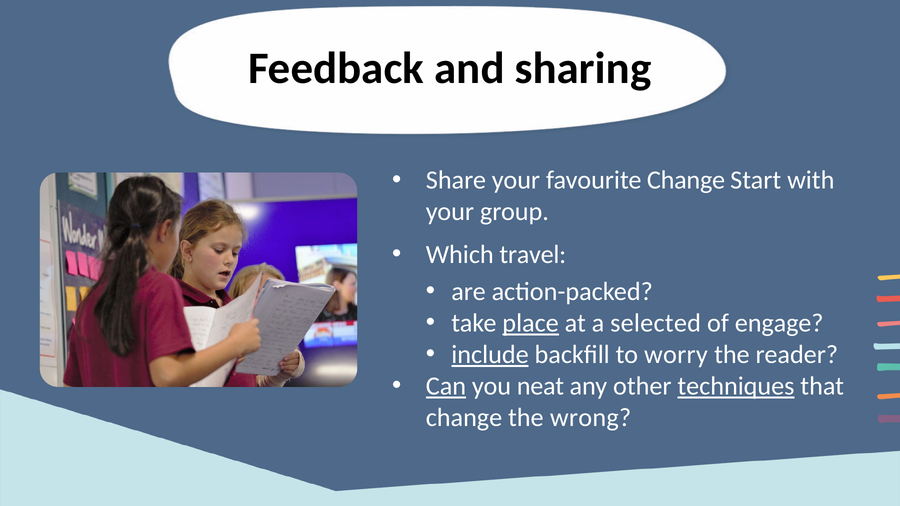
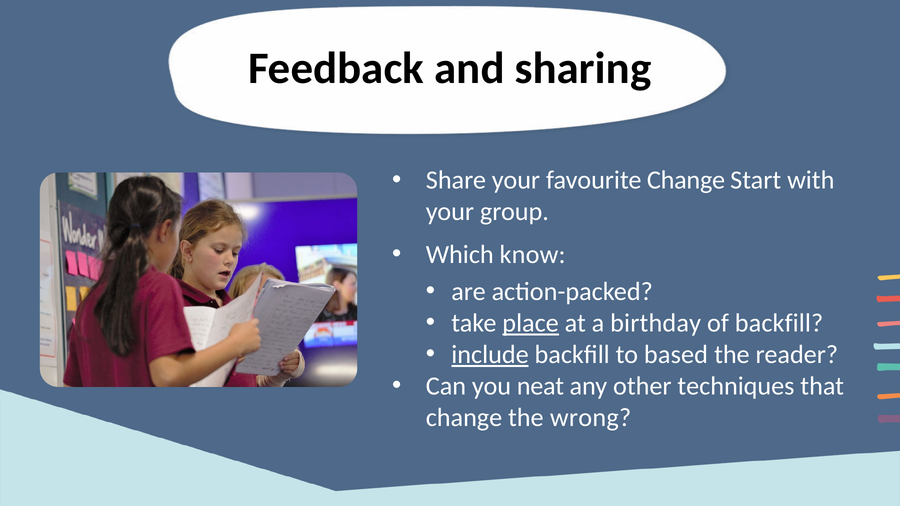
travel: travel -> know (533, 255)
selected: selected -> birthday (656, 323)
of engage: engage -> backfill (779, 323)
worry: worry -> based (676, 355)
Can underline: present -> none (446, 386)
techniques underline: present -> none (736, 386)
